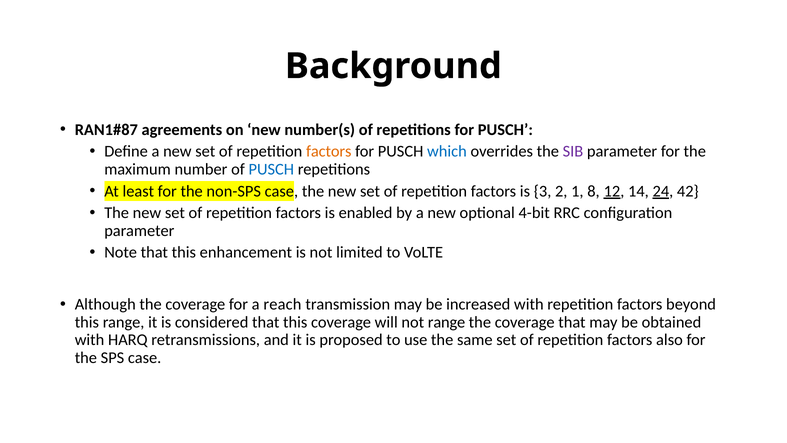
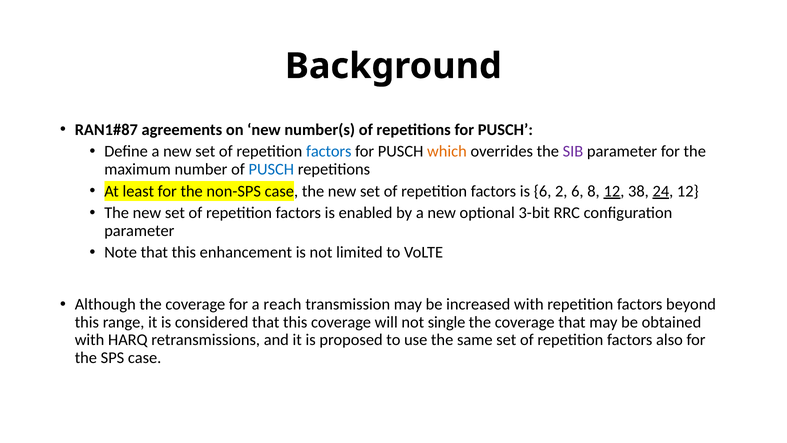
factors colour: orange -> blue (329, 151)
which colour: blue -> orange (447, 151)
is 3: 3 -> 6 (543, 191)
2 1: 1 -> 6 (577, 191)
14: 14 -> 38 (638, 191)
24 42: 42 -> 12 (688, 191)
4-bit: 4-bit -> 3-bit (534, 213)
not range: range -> single (447, 322)
